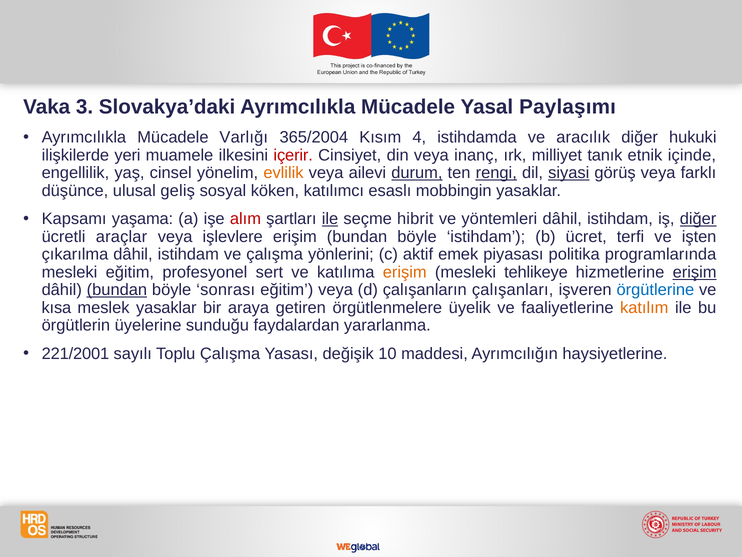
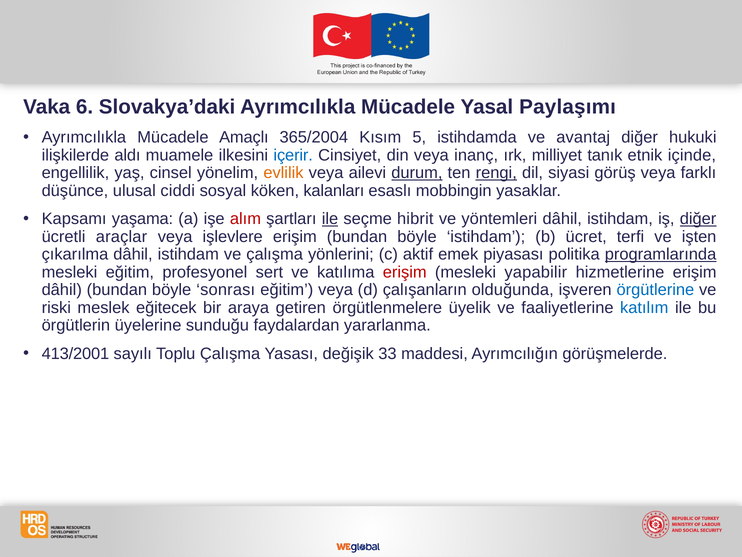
3: 3 -> 6 (85, 107)
Varlığı: Varlığı -> Amaçlı (244, 137)
4: 4 -> 5 (419, 137)
aracılık: aracılık -> avantaj (583, 137)
yeri: yeri -> aldı (127, 155)
içerir colour: red -> blue (293, 155)
siyasi underline: present -> none (569, 173)
geliş: geliş -> ciddi (178, 191)
katılımcı: katılımcı -> kalanları (334, 191)
programlarında underline: none -> present (661, 254)
erişim colour: orange -> red (405, 272)
tehlikeye: tehlikeye -> yapabilir (536, 272)
erişim underline: present -> none (695, 272)
bundan underline: present -> none (117, 290)
çalışanları: çalışanları -> olduğunda (513, 290)
kısa: kısa -> riski (56, 307)
meslek yasaklar: yasaklar -> eğitecek (166, 307)
katılım colour: orange -> blue (644, 307)
221/2001: 221/2001 -> 413/2001 (75, 353)
10: 10 -> 33 (387, 353)
haysiyetlerine: haysiyetlerine -> görüşmelerde (615, 353)
